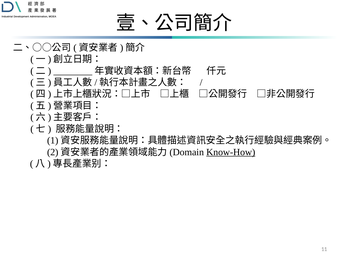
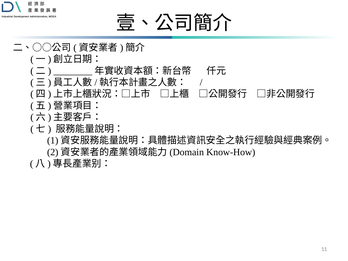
Know-How underline: present -> none (231, 152)
